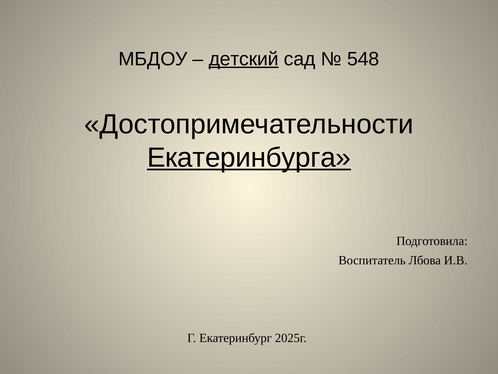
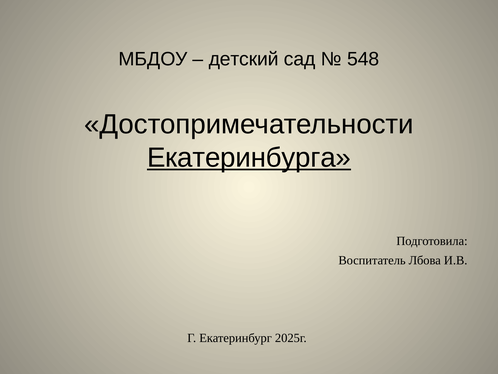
детский underline: present -> none (244, 59)
